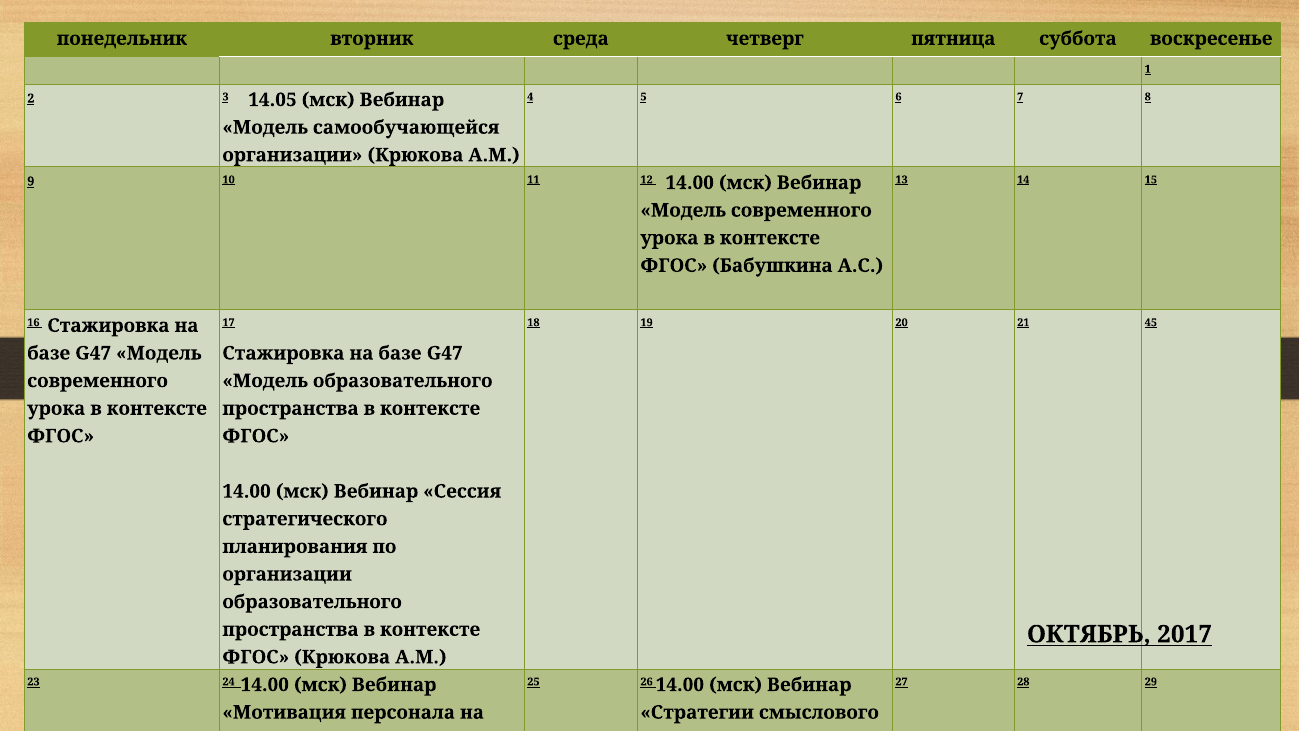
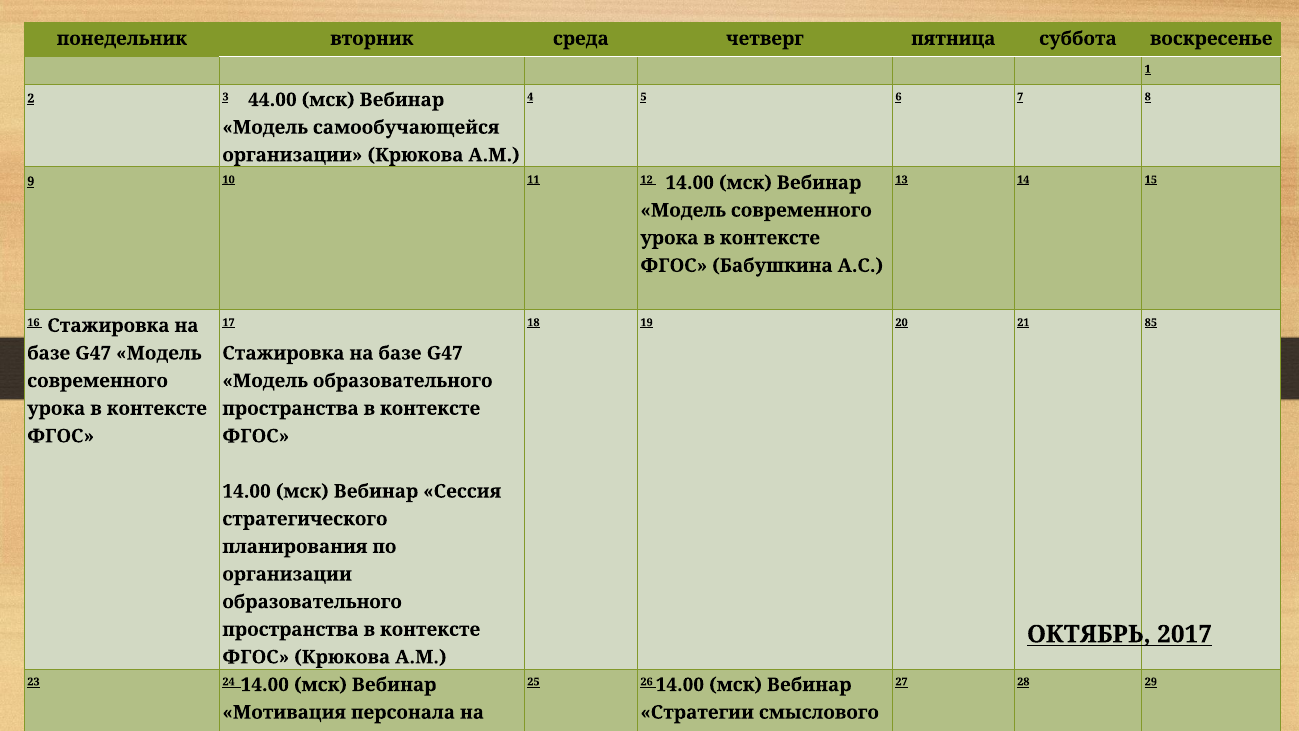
14.05: 14.05 -> 44.00 (272, 100)
45: 45 -> 85 (1151, 322)
